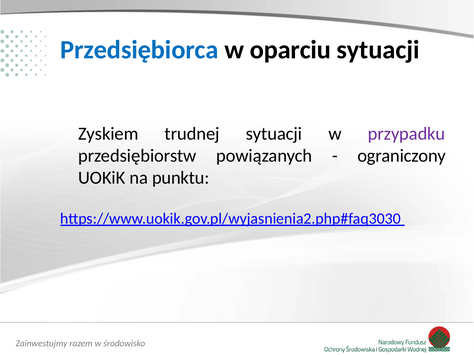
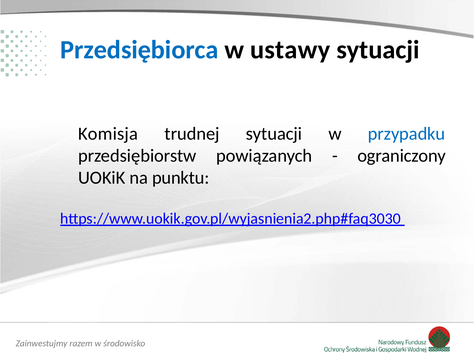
oparciu: oparciu -> ustawy (290, 50)
Zyskiem: Zyskiem -> Komisja (108, 134)
przypadku colour: purple -> blue (407, 134)
